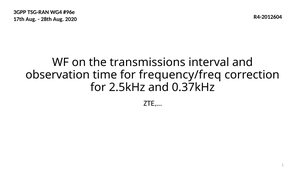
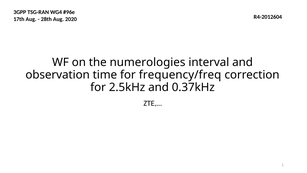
transmissions: transmissions -> numerologies (148, 62)
